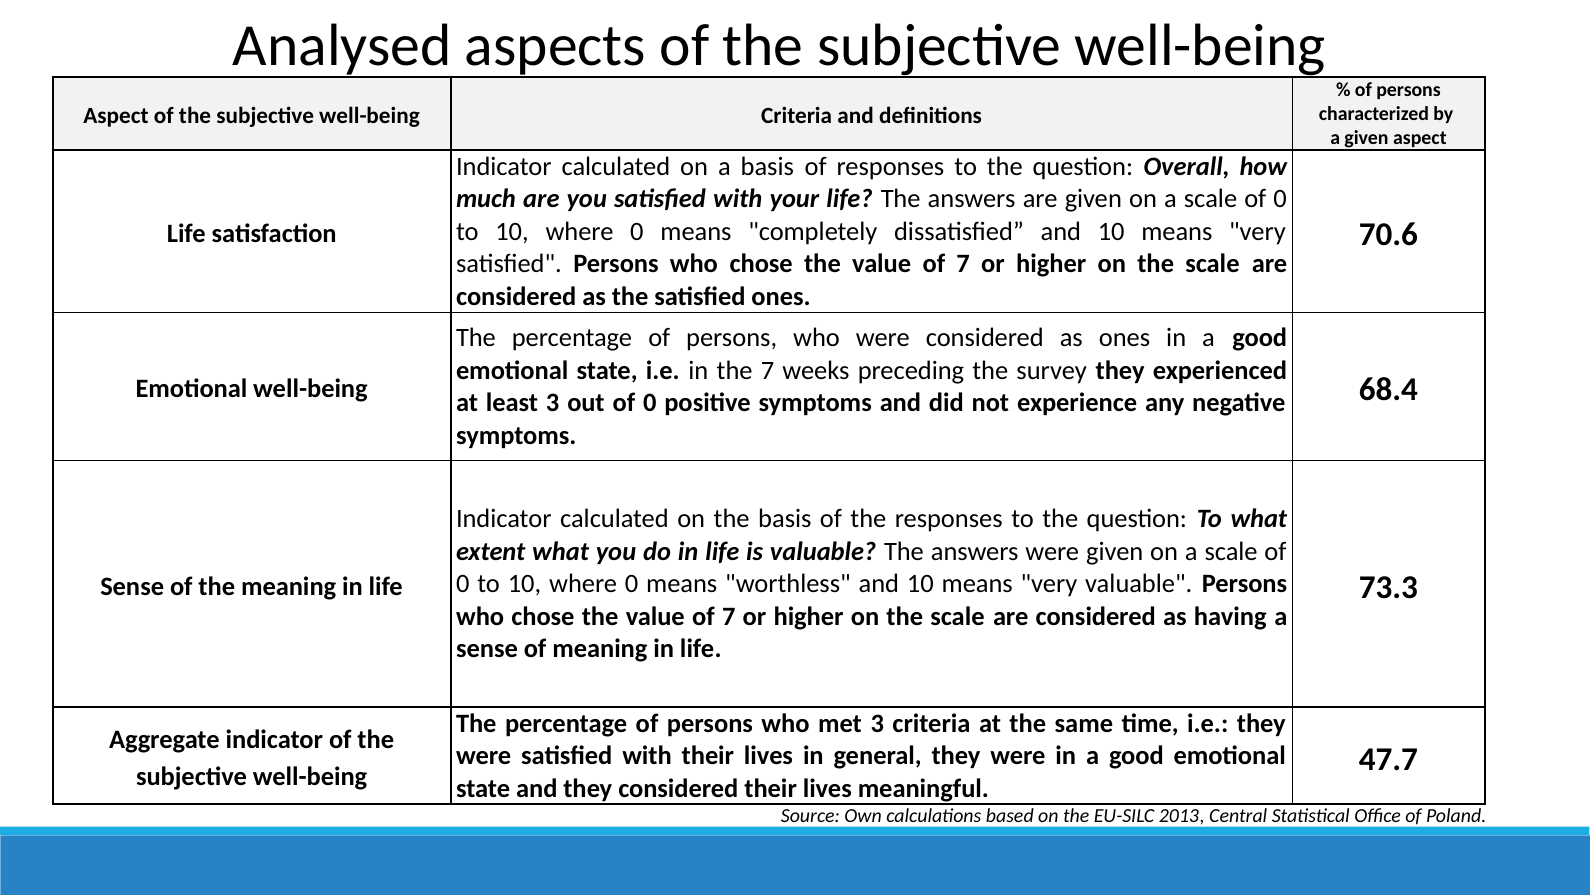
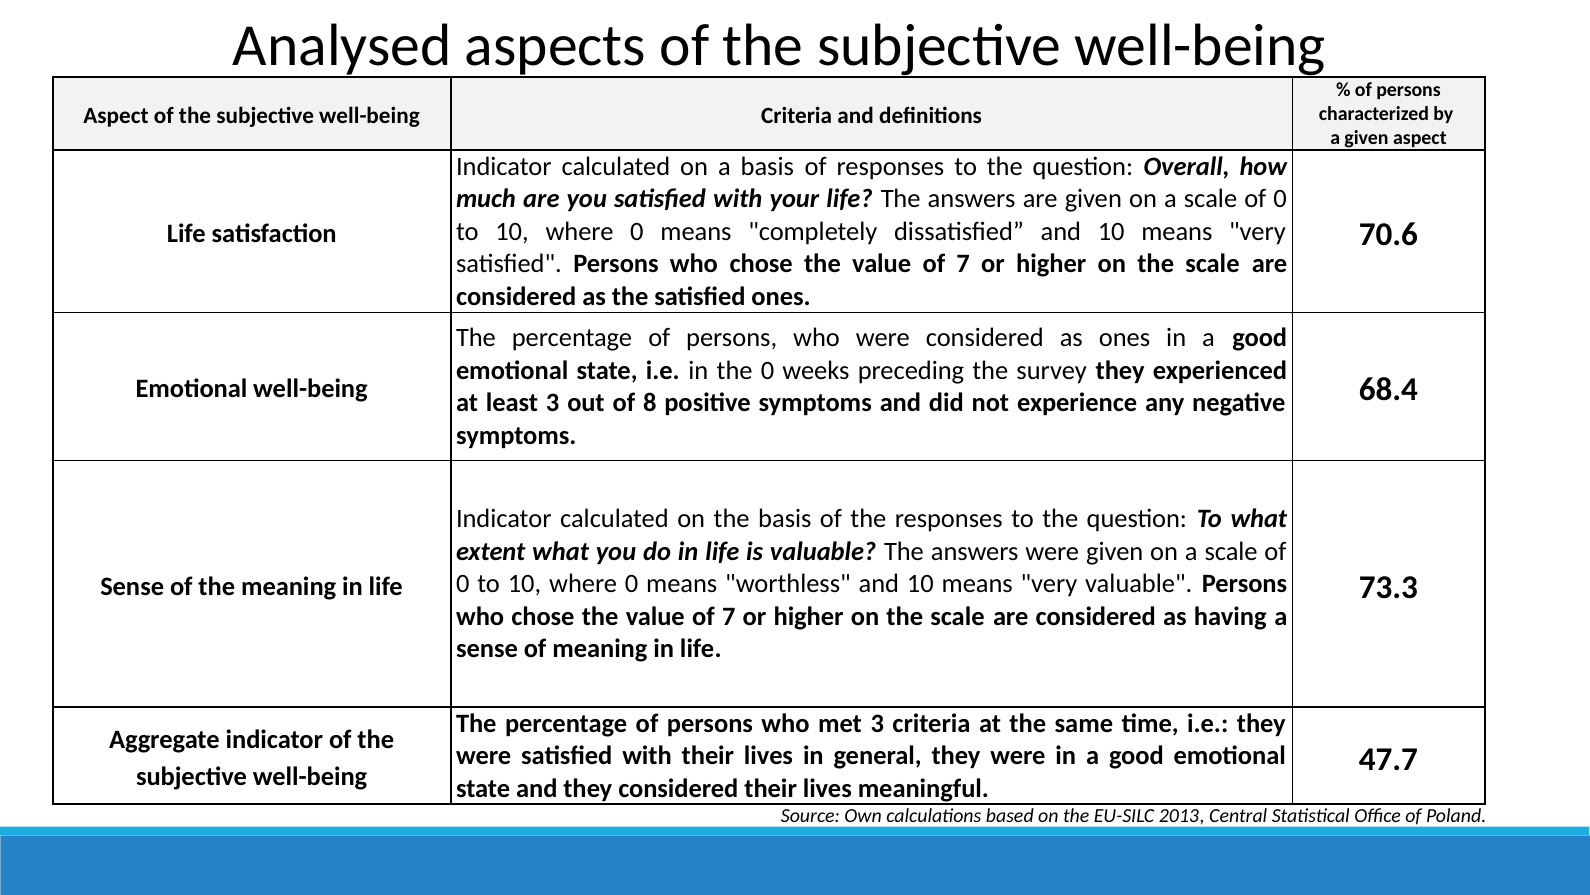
the 7: 7 -> 0 (768, 370)
out of 0: 0 -> 8 (650, 403)
